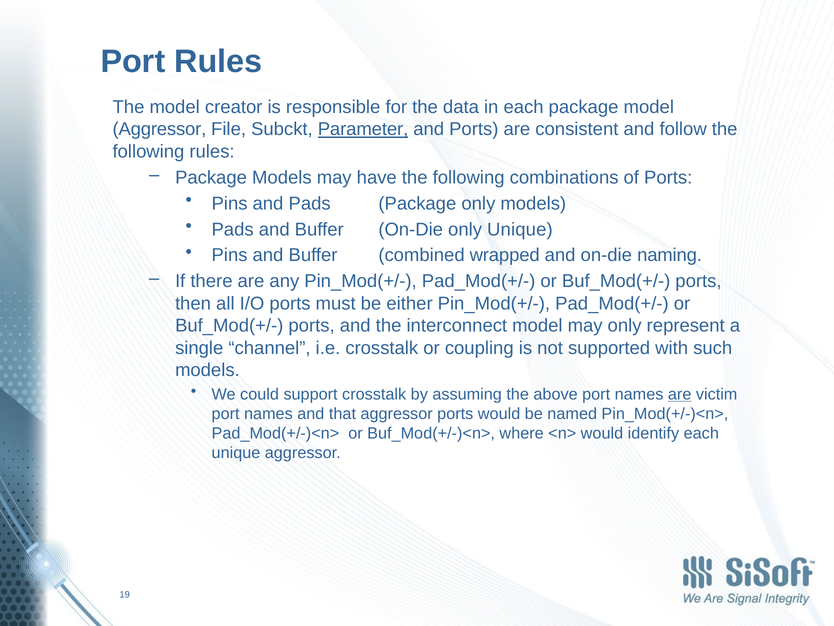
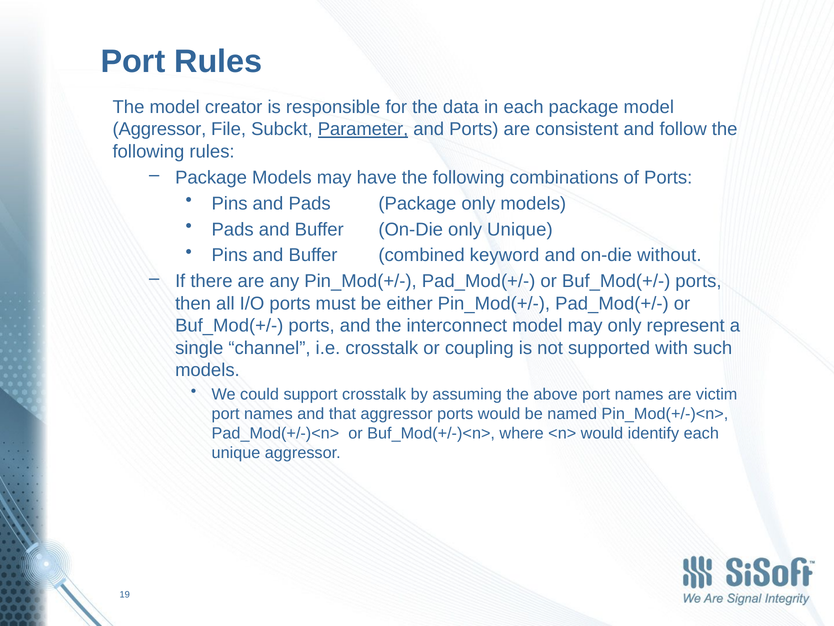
wrapped: wrapped -> keyword (505, 255)
naming: naming -> without (669, 255)
are underline: present -> none (680, 394)
